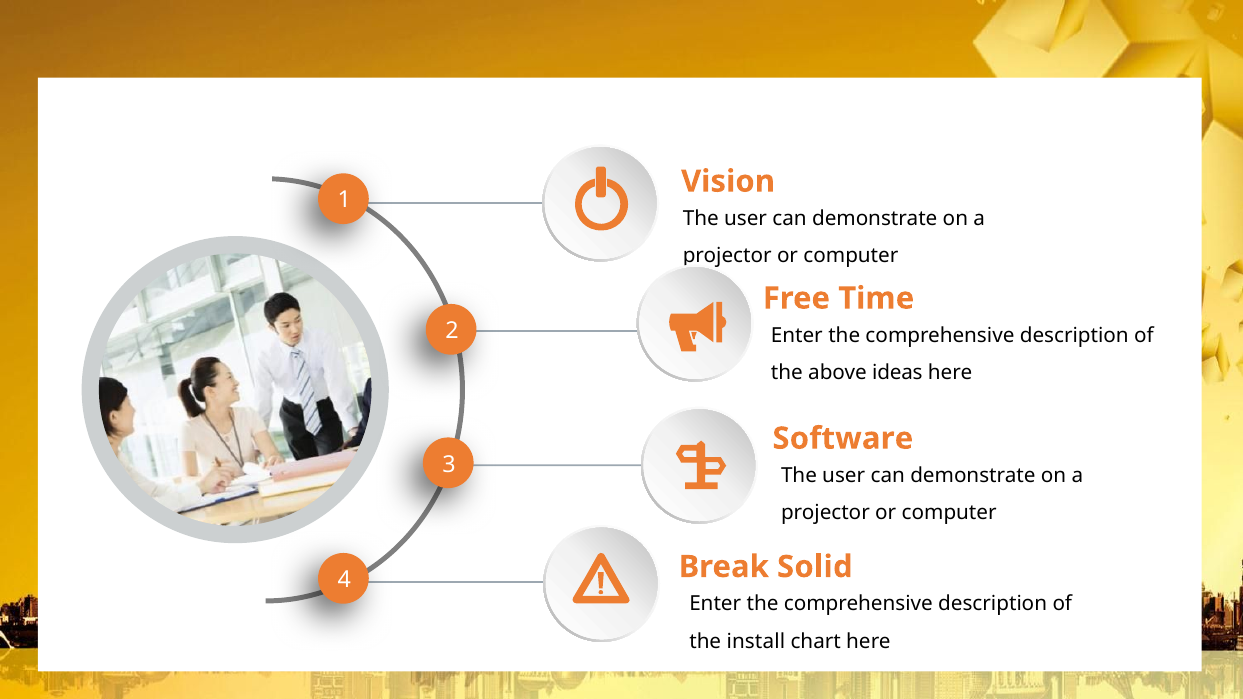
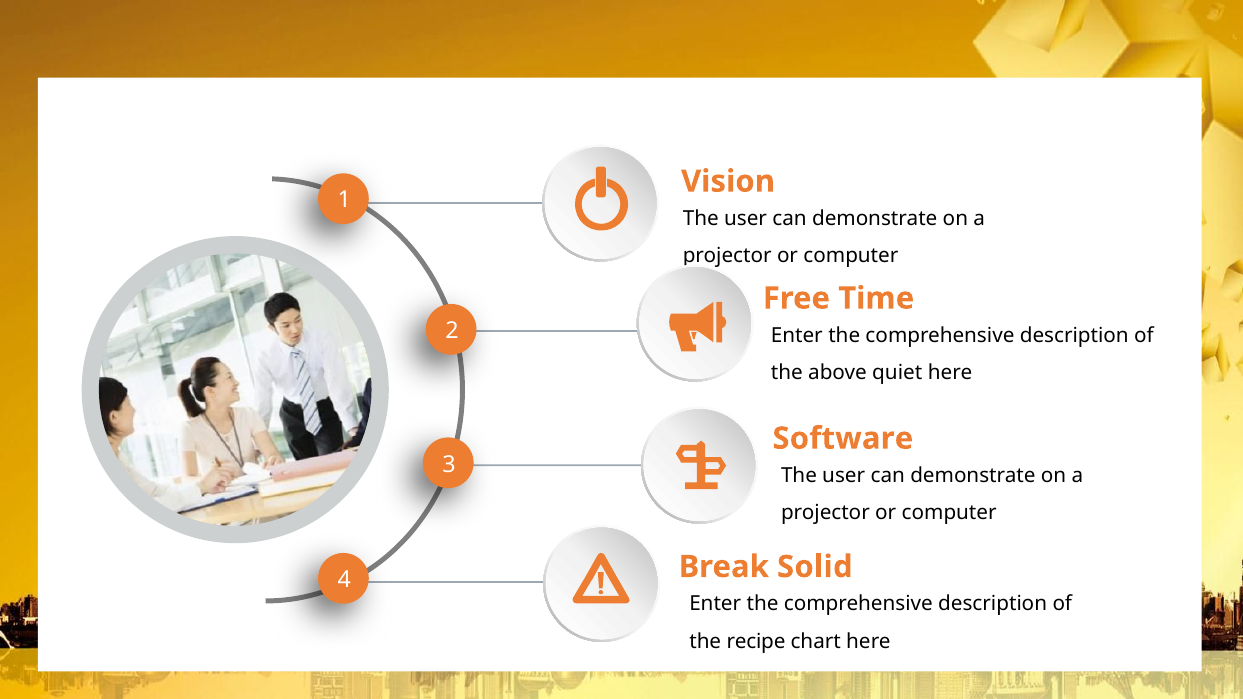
ideas: ideas -> quiet (897, 373)
install: install -> recipe (756, 641)
